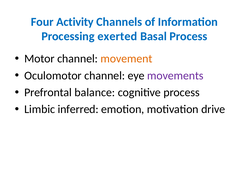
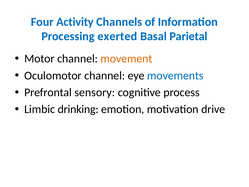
Basal Process: Process -> Parietal (188, 36)
movements colour: purple -> blue (175, 75)
balance: balance -> sensory (95, 92)
inferred: inferred -> drinking (78, 109)
